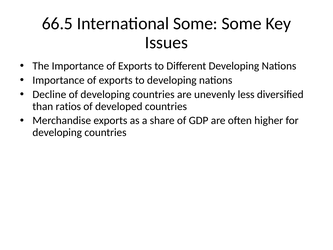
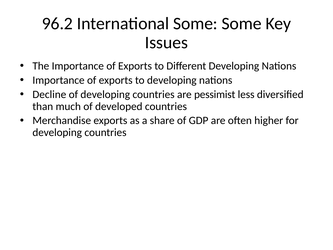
66.5: 66.5 -> 96.2 (57, 24)
unevenly: unevenly -> pessimist (215, 94)
ratios: ratios -> much (68, 106)
